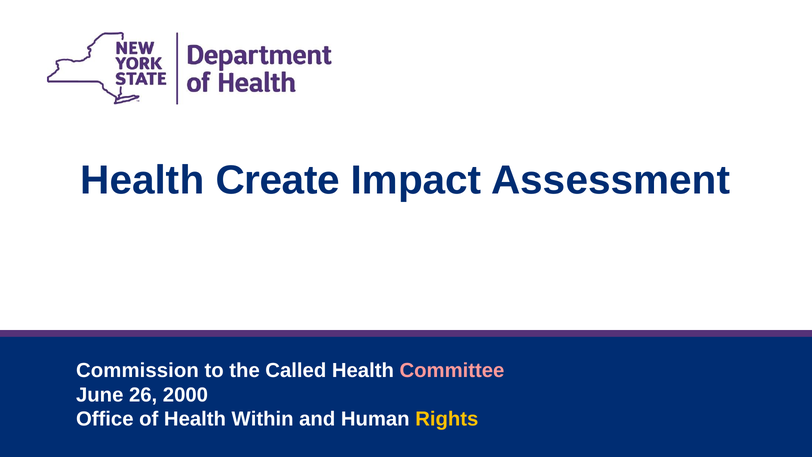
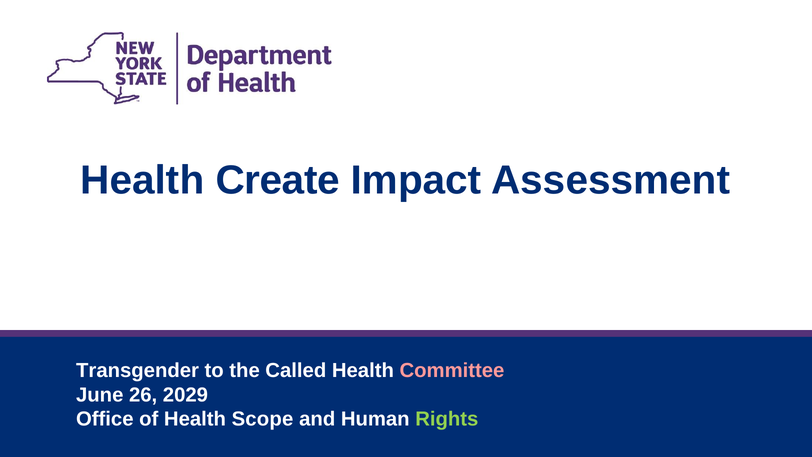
Commission: Commission -> Transgender (138, 370)
2000: 2000 -> 2029 (185, 395)
Within: Within -> Scope (262, 419)
Rights colour: yellow -> light green (447, 419)
